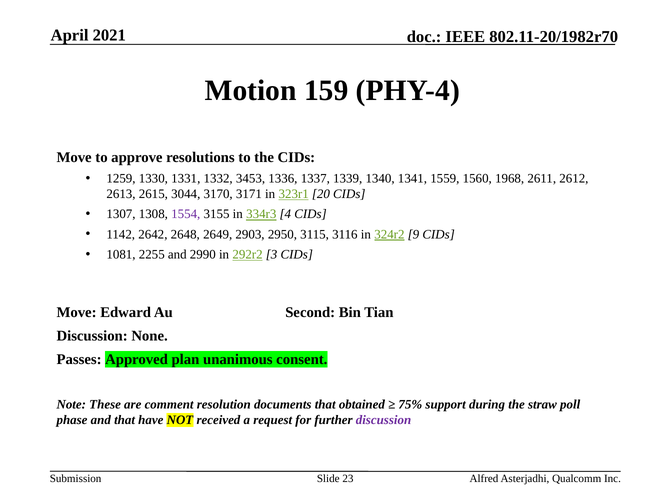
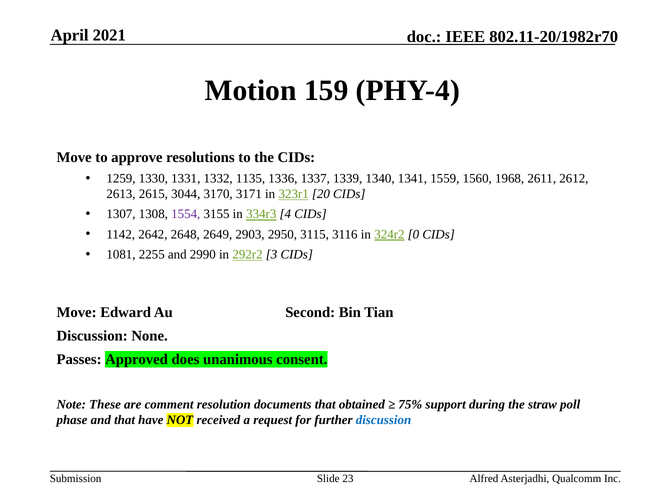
3453: 3453 -> 1135 (251, 178)
9: 9 -> 0 (413, 234)
plan: plan -> does (185, 359)
discussion colour: purple -> blue (383, 420)
